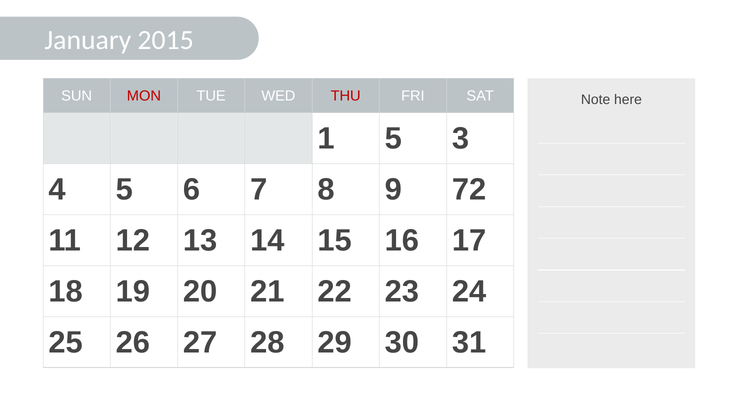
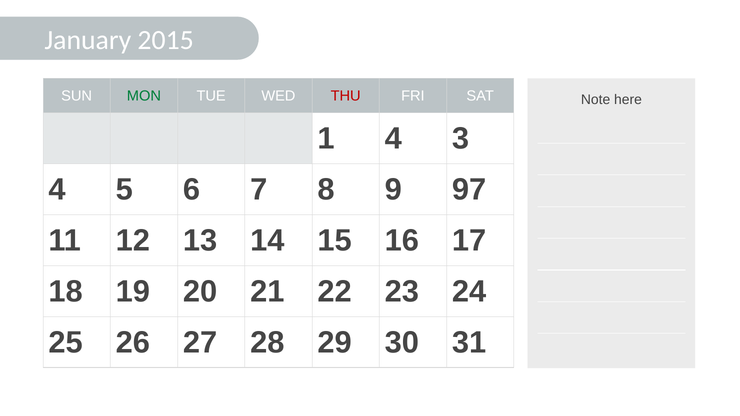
MON colour: red -> green (144, 96)
1 5: 5 -> 4 (393, 139)
72: 72 -> 97 (469, 190)
